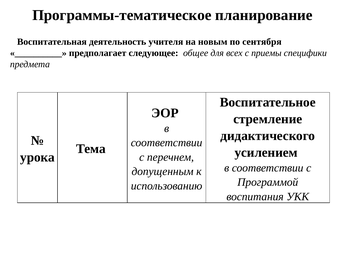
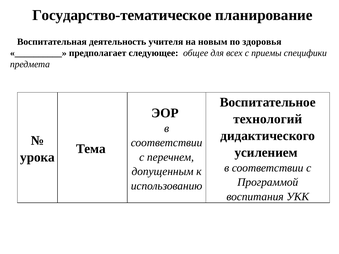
Программы-тематическое: Программы-тематическое -> Государство-тематическое (122, 15)
сентября: сентября -> здоровья (262, 42)
стремление: стремление -> технологий (268, 119)
